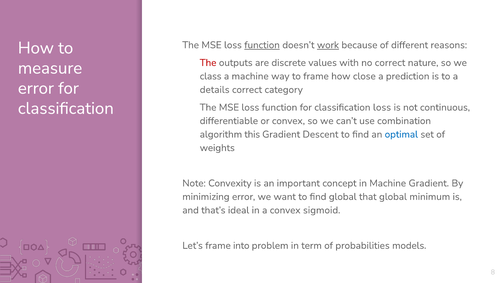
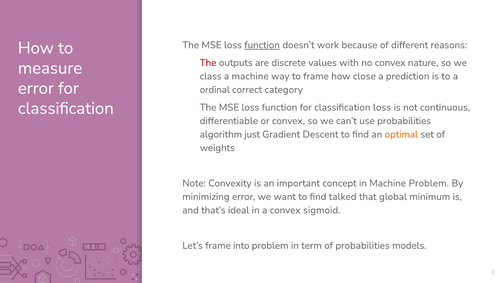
work underline: present -> none (328, 45)
no correct: correct -> convex (390, 63)
details: details -> ordinal (215, 89)
use combination: combination -> probabilities (404, 121)
this: this -> just (252, 134)
optimal colour: blue -> orange (401, 134)
Machine Gradient: Gradient -> Problem (429, 183)
find global: global -> talked (343, 196)
